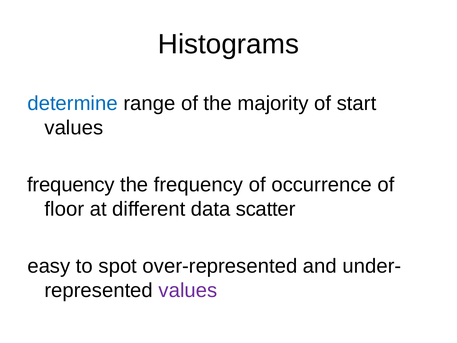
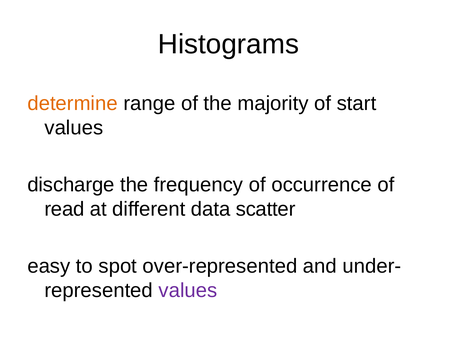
determine colour: blue -> orange (73, 103)
frequency: frequency -> discharge (71, 185)
floor: floor -> read (64, 209)
